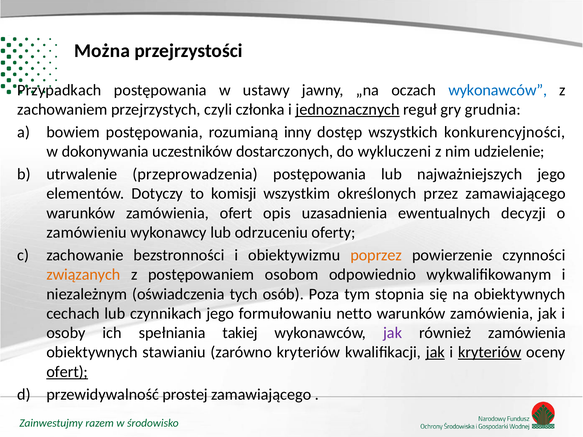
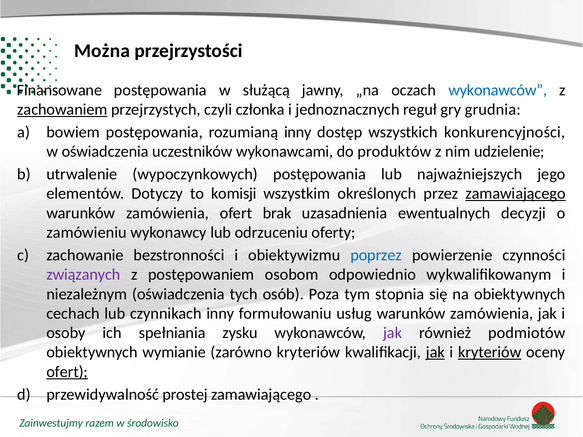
Przypadkach: Przypadkach -> Finansowane (60, 90)
ustawy: ustawy -> służącą (266, 90)
zachowaniem underline: none -> present (62, 110)
jednoznacznych underline: present -> none (348, 110)
w dokonywania: dokonywania -> oświadczenia (105, 152)
dostarczonych: dostarczonych -> wykonawcami (285, 152)
wykluczeni: wykluczeni -> produktów (394, 152)
przeprowadzenia: przeprowadzenia -> wypoczynkowych (195, 174)
zamawiającego underline: none -> present (516, 194)
opis: opis -> brak (277, 213)
poprzez colour: orange -> blue (376, 255)
związanych colour: orange -> purple (83, 275)
czynnikach jego: jego -> inny (220, 314)
netto: netto -> usług (354, 314)
takiej: takiej -> zysku (240, 333)
również zamówienia: zamówienia -> podmiotów (527, 333)
stawianiu: stawianiu -> wymianie (174, 353)
